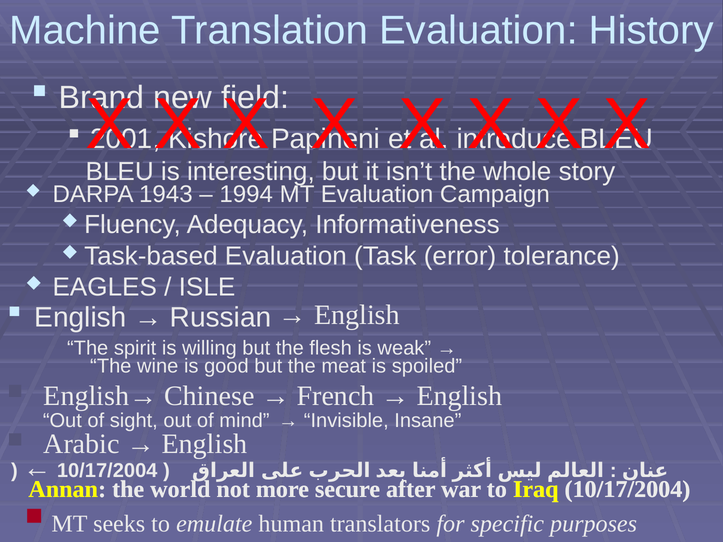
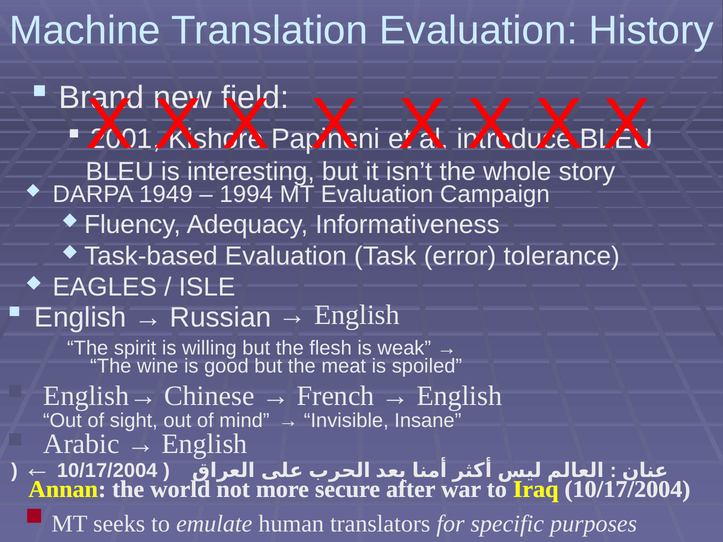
1943: 1943 -> 1949 (166, 195)
